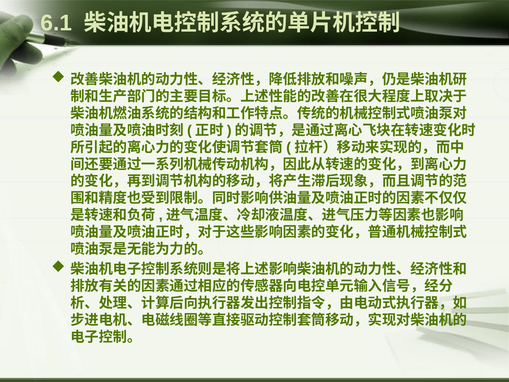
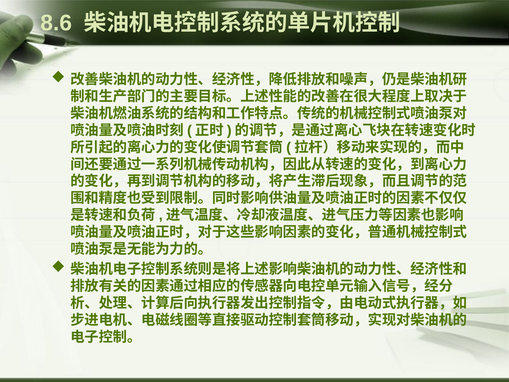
6.1: 6.1 -> 8.6 (56, 23)
